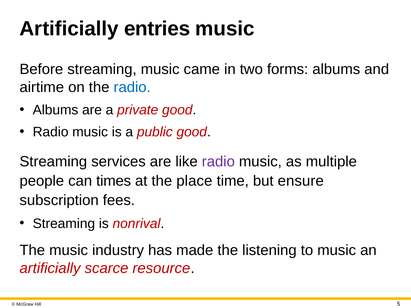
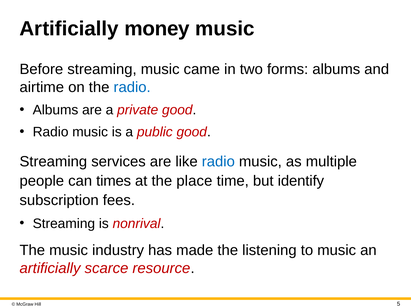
entries: entries -> money (157, 29)
radio colour: purple -> blue (218, 162)
ensure: ensure -> identify (301, 181)
